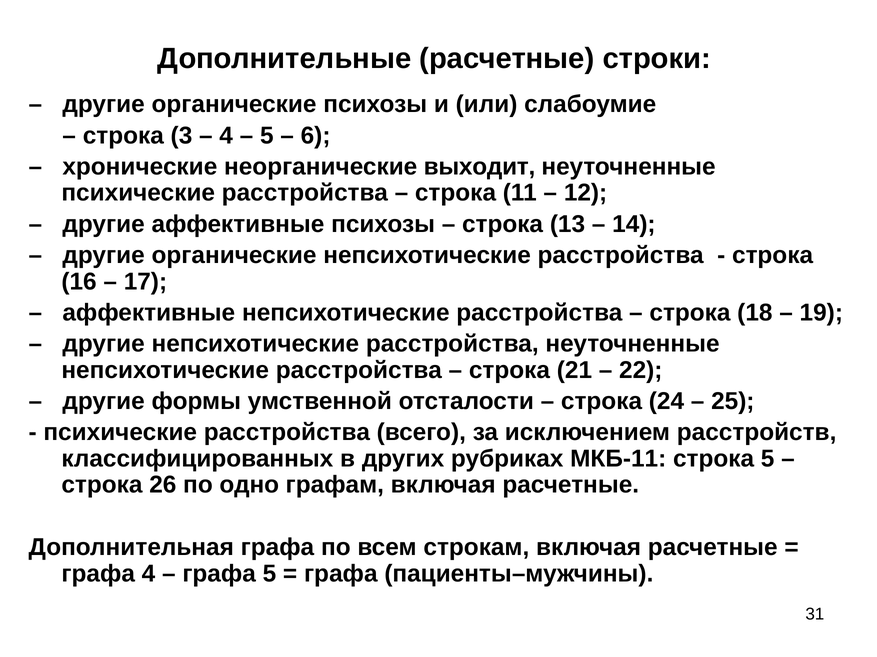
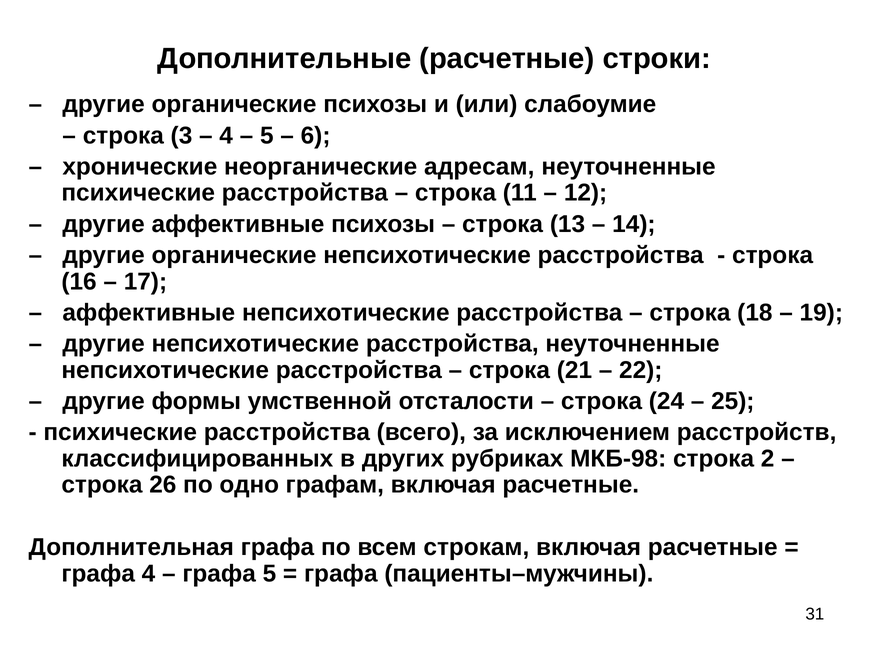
выходит: выходит -> адресам (479, 167)
МКБ-11: МКБ-11 -> МКБ-98 (618, 459)
строка 5: 5 -> 2 (768, 459)
